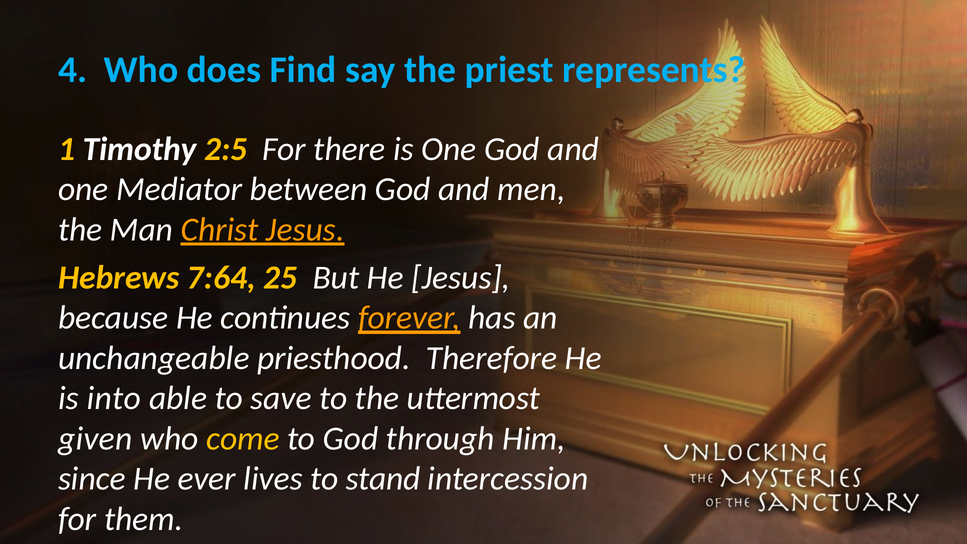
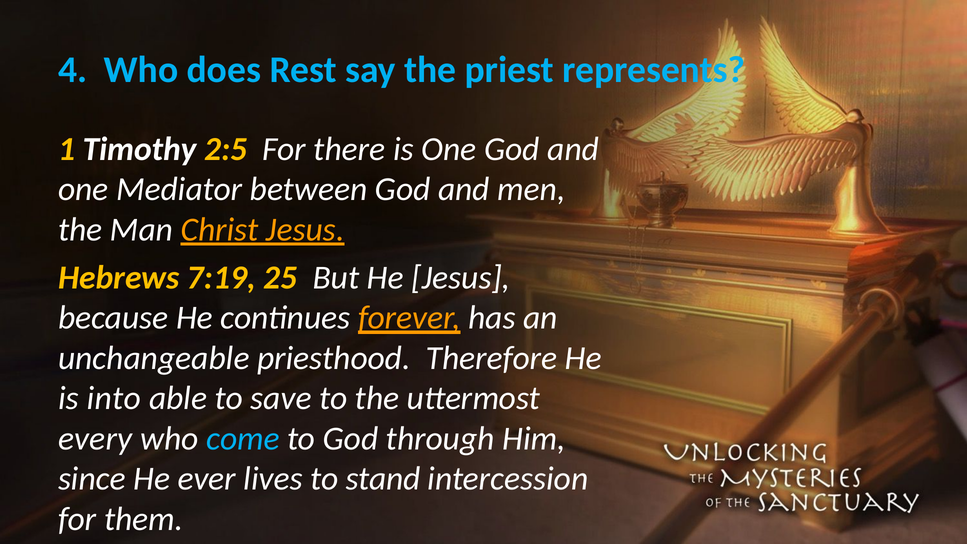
Find: Find -> Rest (303, 70)
7:64: 7:64 -> 7:19 (221, 277)
given: given -> every (95, 439)
come colour: yellow -> light blue (243, 439)
